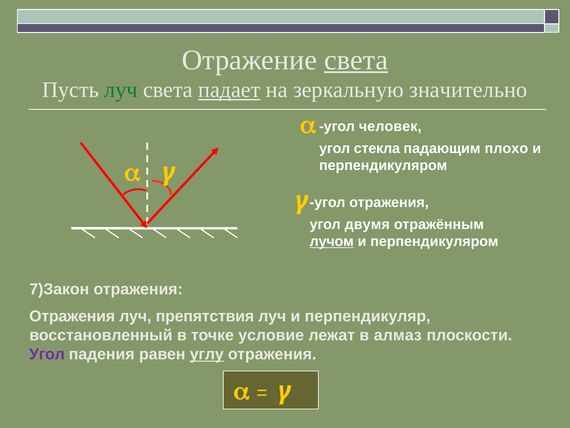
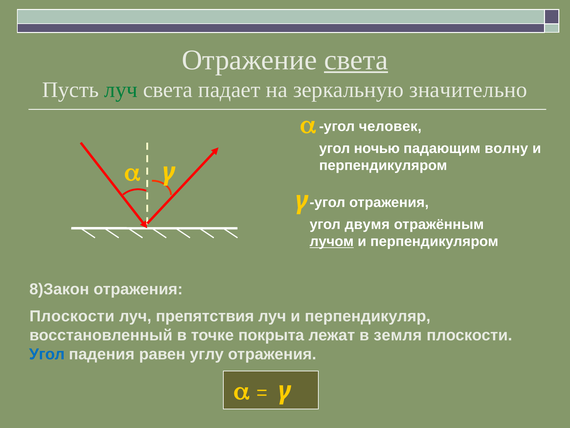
падает underline: present -> none (229, 90)
стекла: стекла -> ночью (377, 148)
плохо: плохо -> волну (506, 148)
7)Закон: 7)Закон -> 8)Закон (59, 289)
Отражения: Отражения -> Плоскости (72, 316)
условие: условие -> покрыта (271, 335)
алмаз: алмаз -> земля (398, 335)
Угол colour: purple -> blue (47, 354)
углу underline: present -> none (207, 354)
